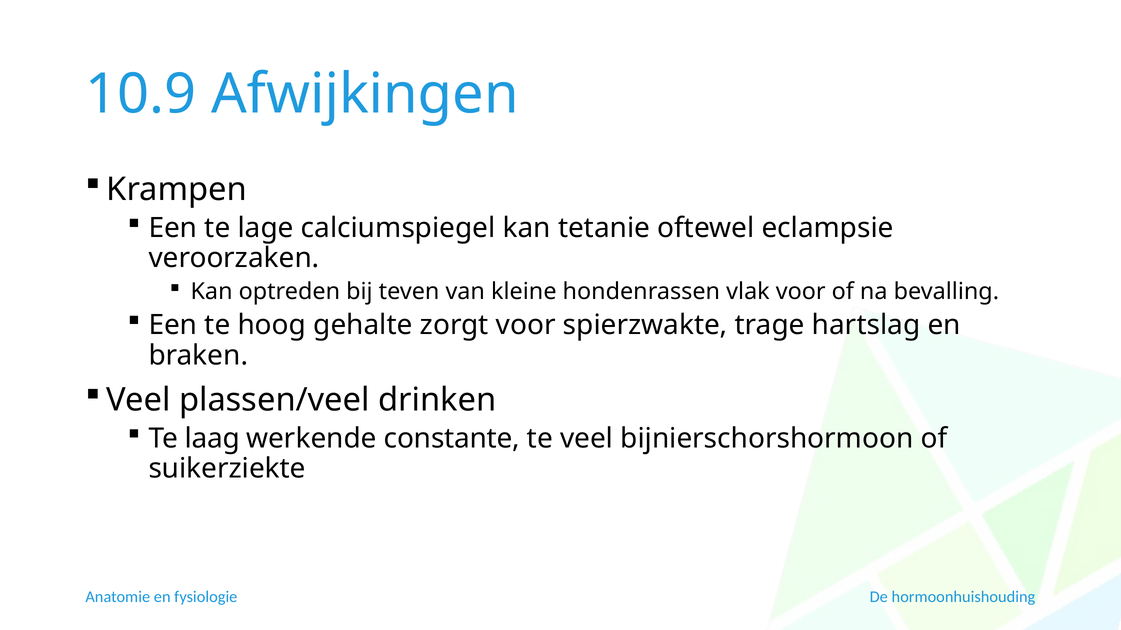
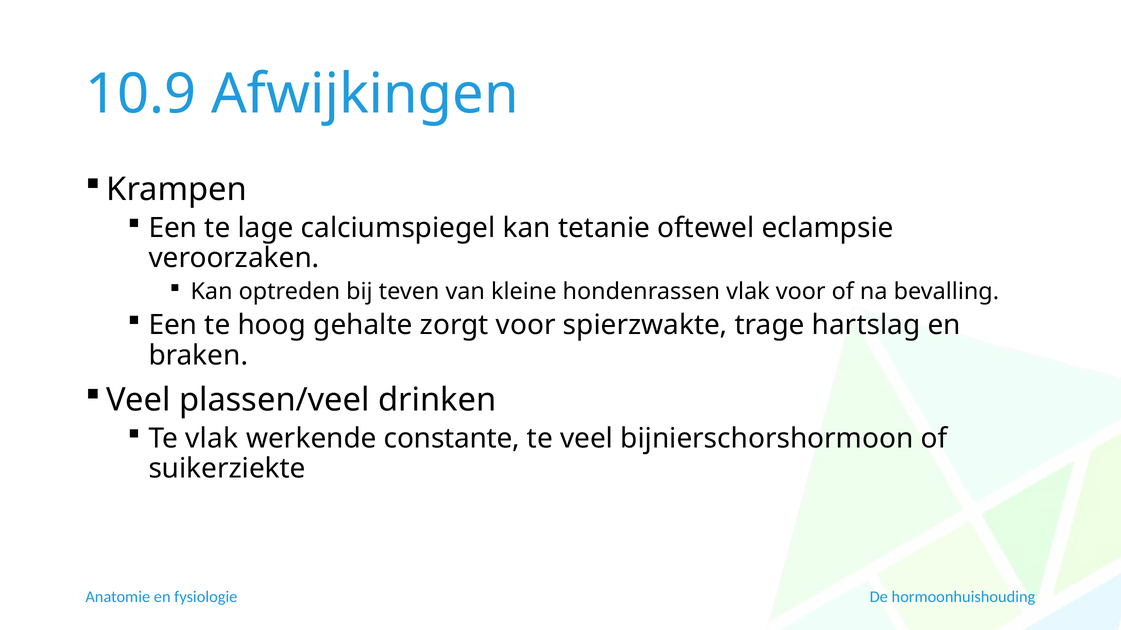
Te laag: laag -> vlak (212, 439)
